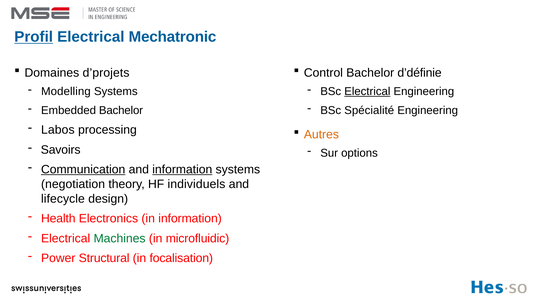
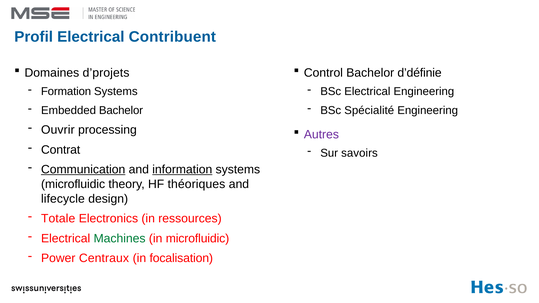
Profil underline: present -> none (34, 37)
Mechatronic: Mechatronic -> Contribuent (172, 37)
Electrical underline: present -> none (367, 92)
Modelling: Modelling -> Formation (66, 92)
Labos: Labos -> Ouvrir (58, 130)
Autres colour: orange -> purple (321, 134)
Savoirs: Savoirs -> Contrat (61, 150)
options: options -> savoirs (359, 153)
negotiation: negotiation -> microfluidic (73, 184)
individuels: individuels -> théoriques (196, 184)
Health: Health -> Totale (58, 219)
in information: information -> ressources (190, 219)
Structural: Structural -> Centraux (104, 258)
